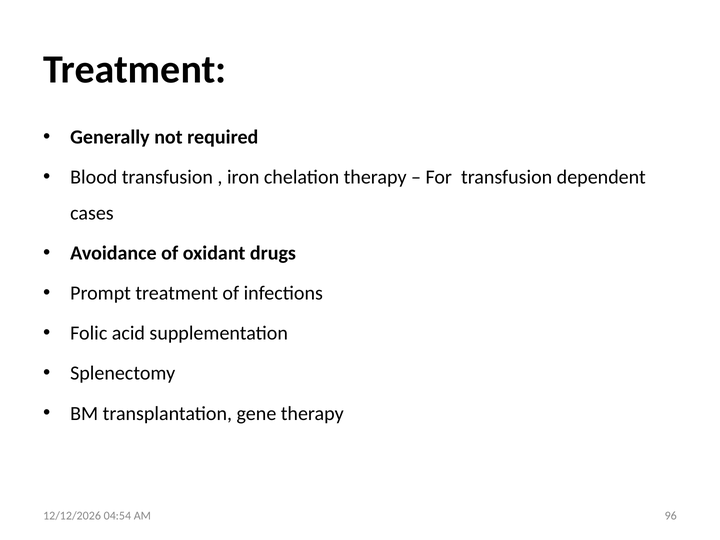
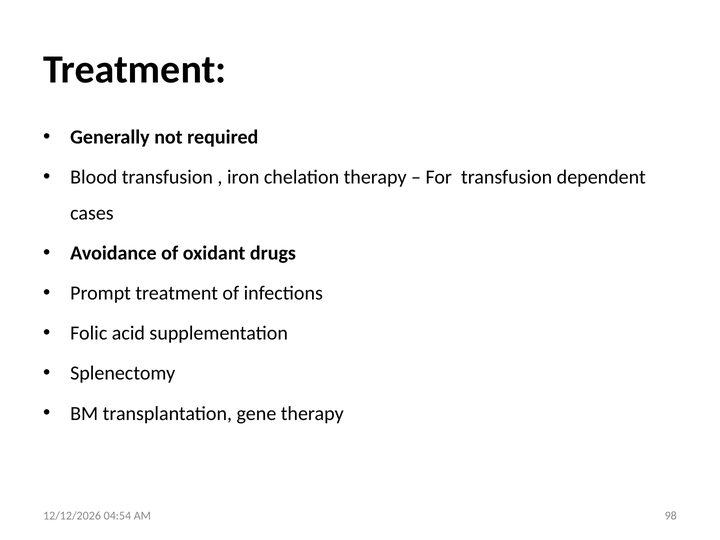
96: 96 -> 98 (671, 516)
